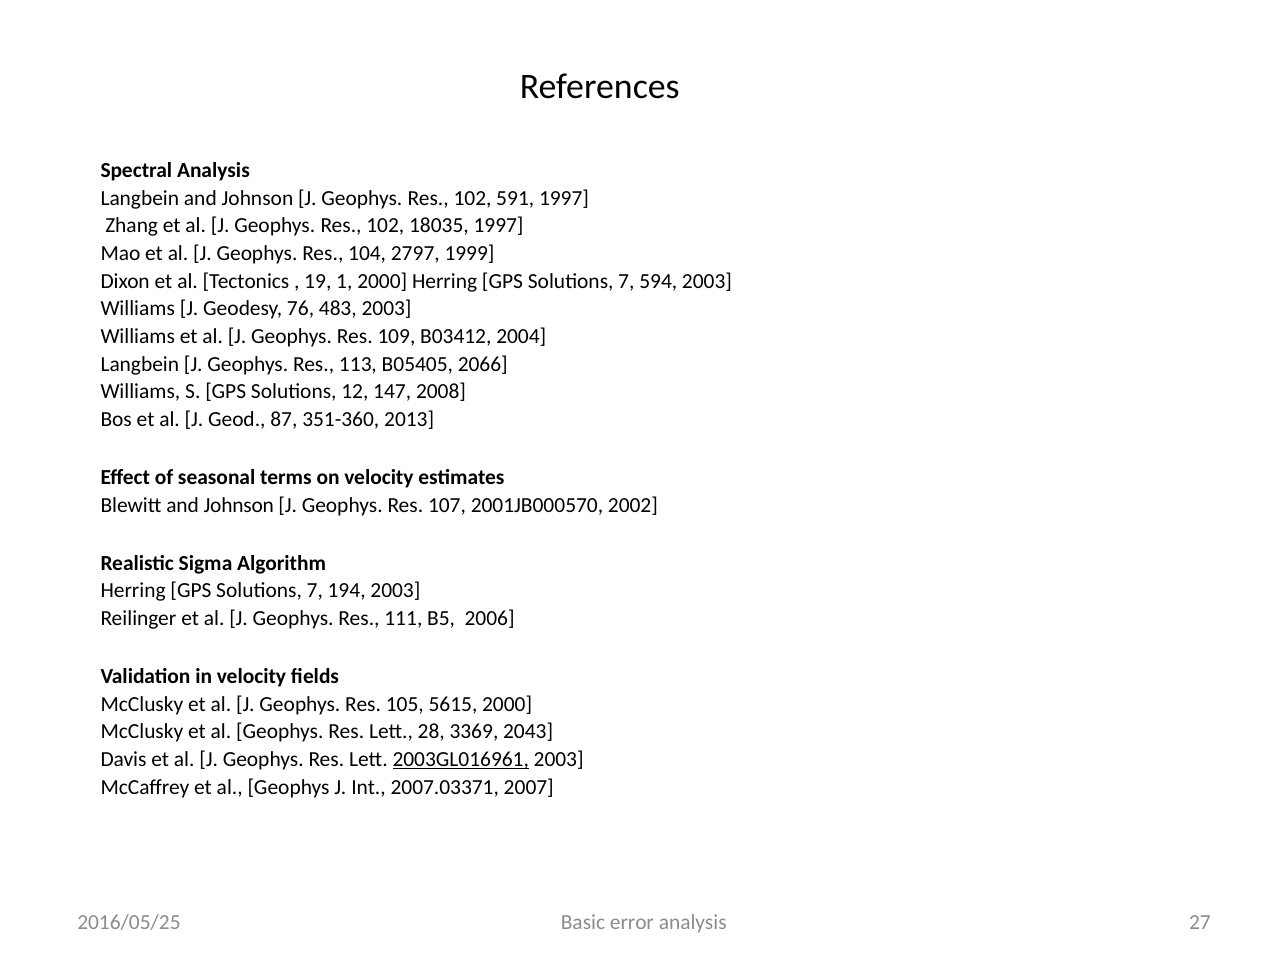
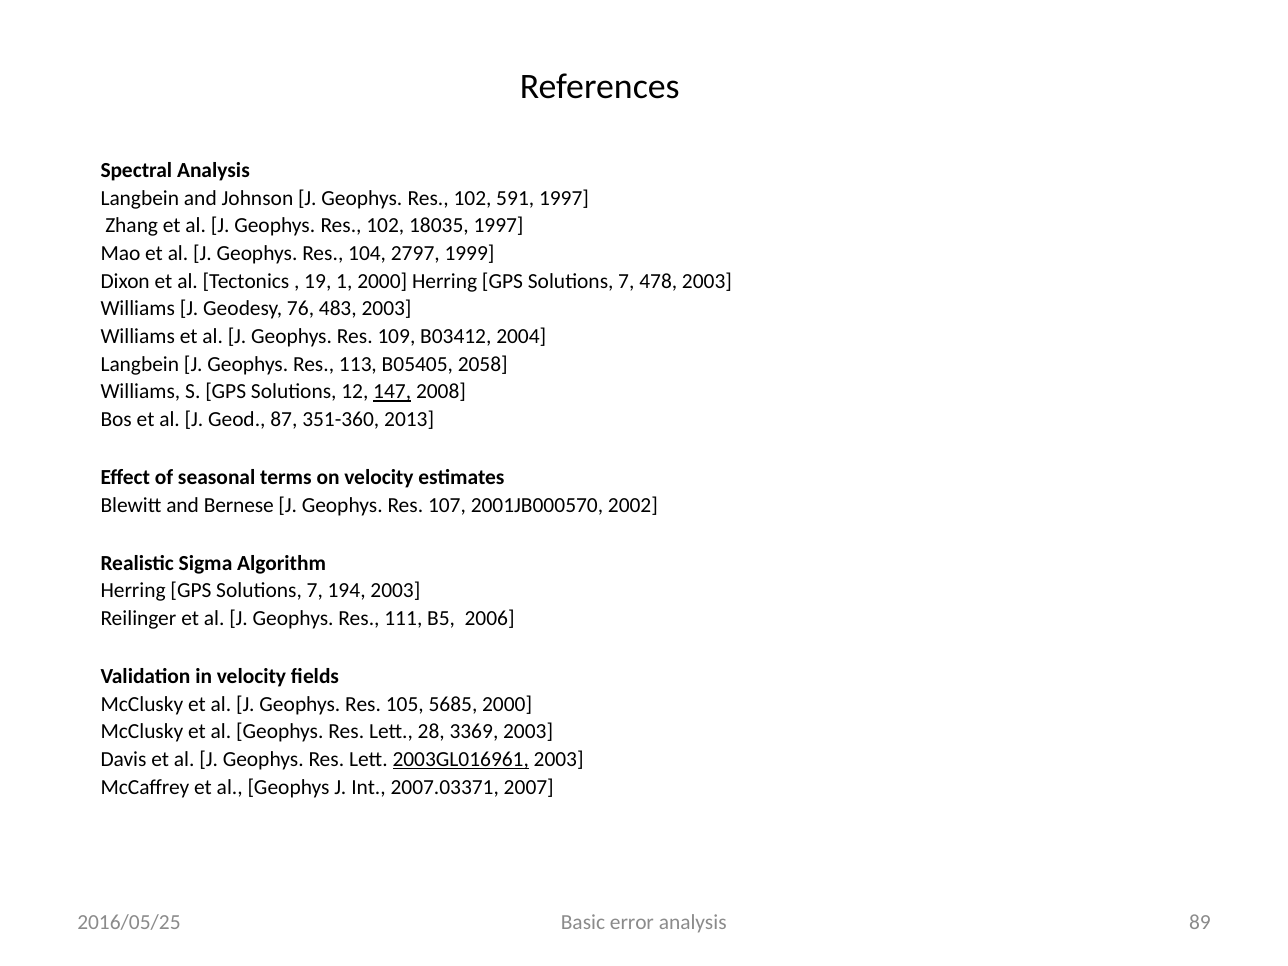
594: 594 -> 478 (658, 281)
2066: 2066 -> 2058 (483, 364)
147 underline: none -> present (392, 392)
Blewitt and Johnson: Johnson -> Bernese (239, 505)
5615: 5615 -> 5685 (453, 704)
3369 2043: 2043 -> 2003 (528, 732)
27: 27 -> 89 (1200, 922)
